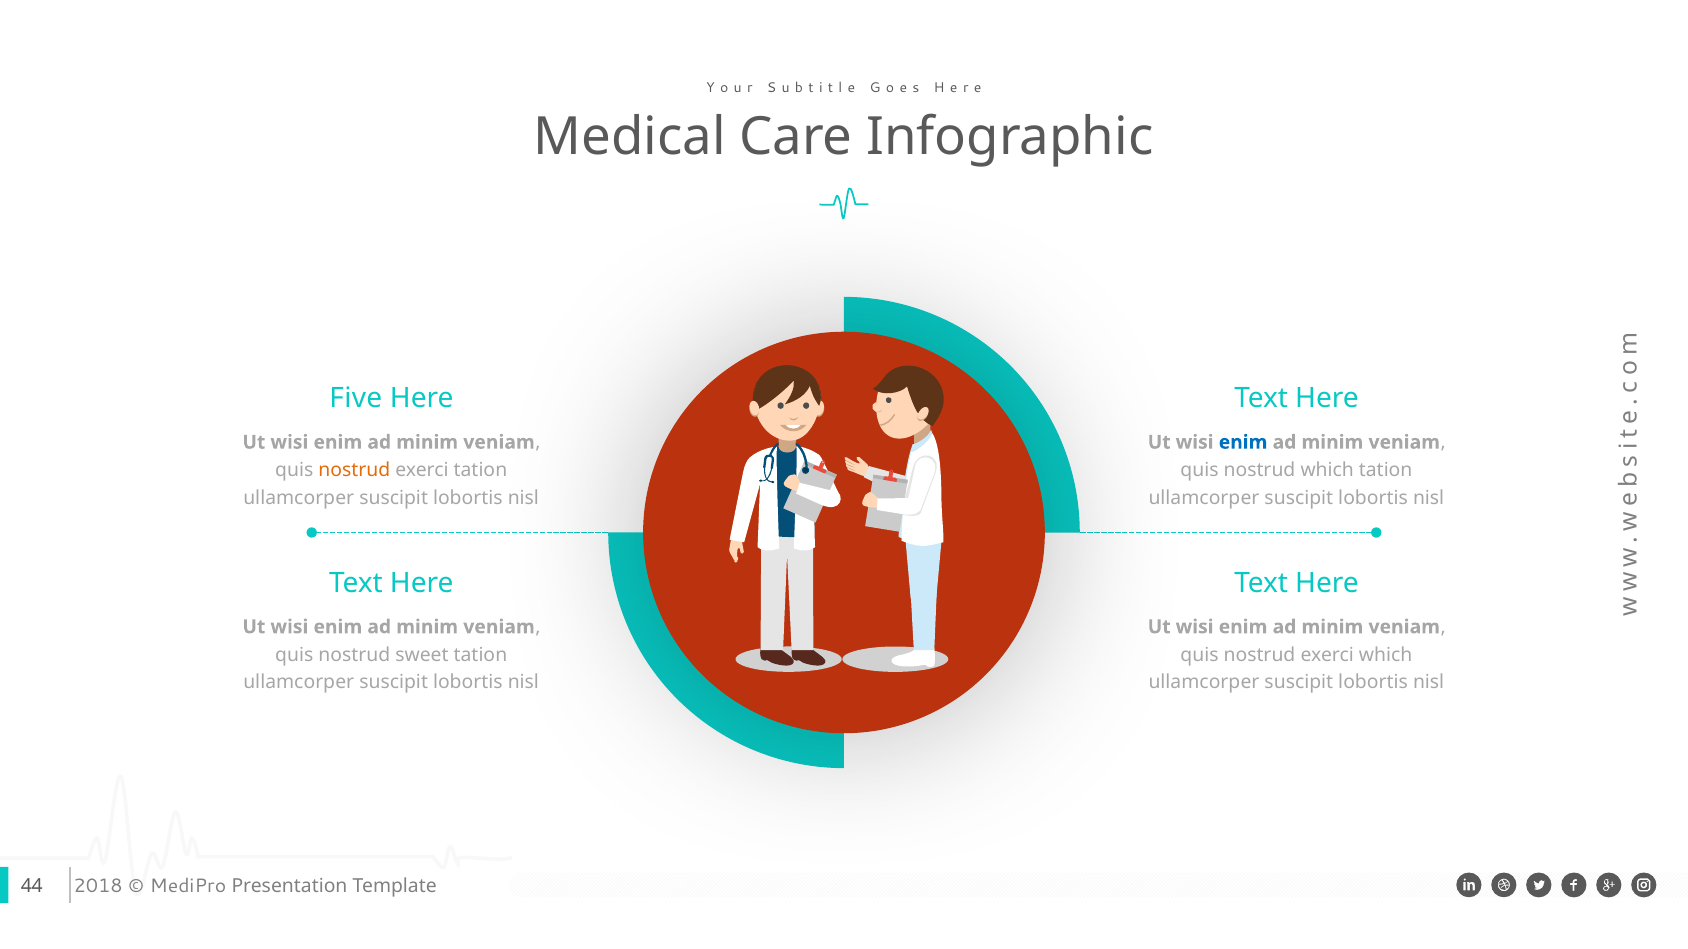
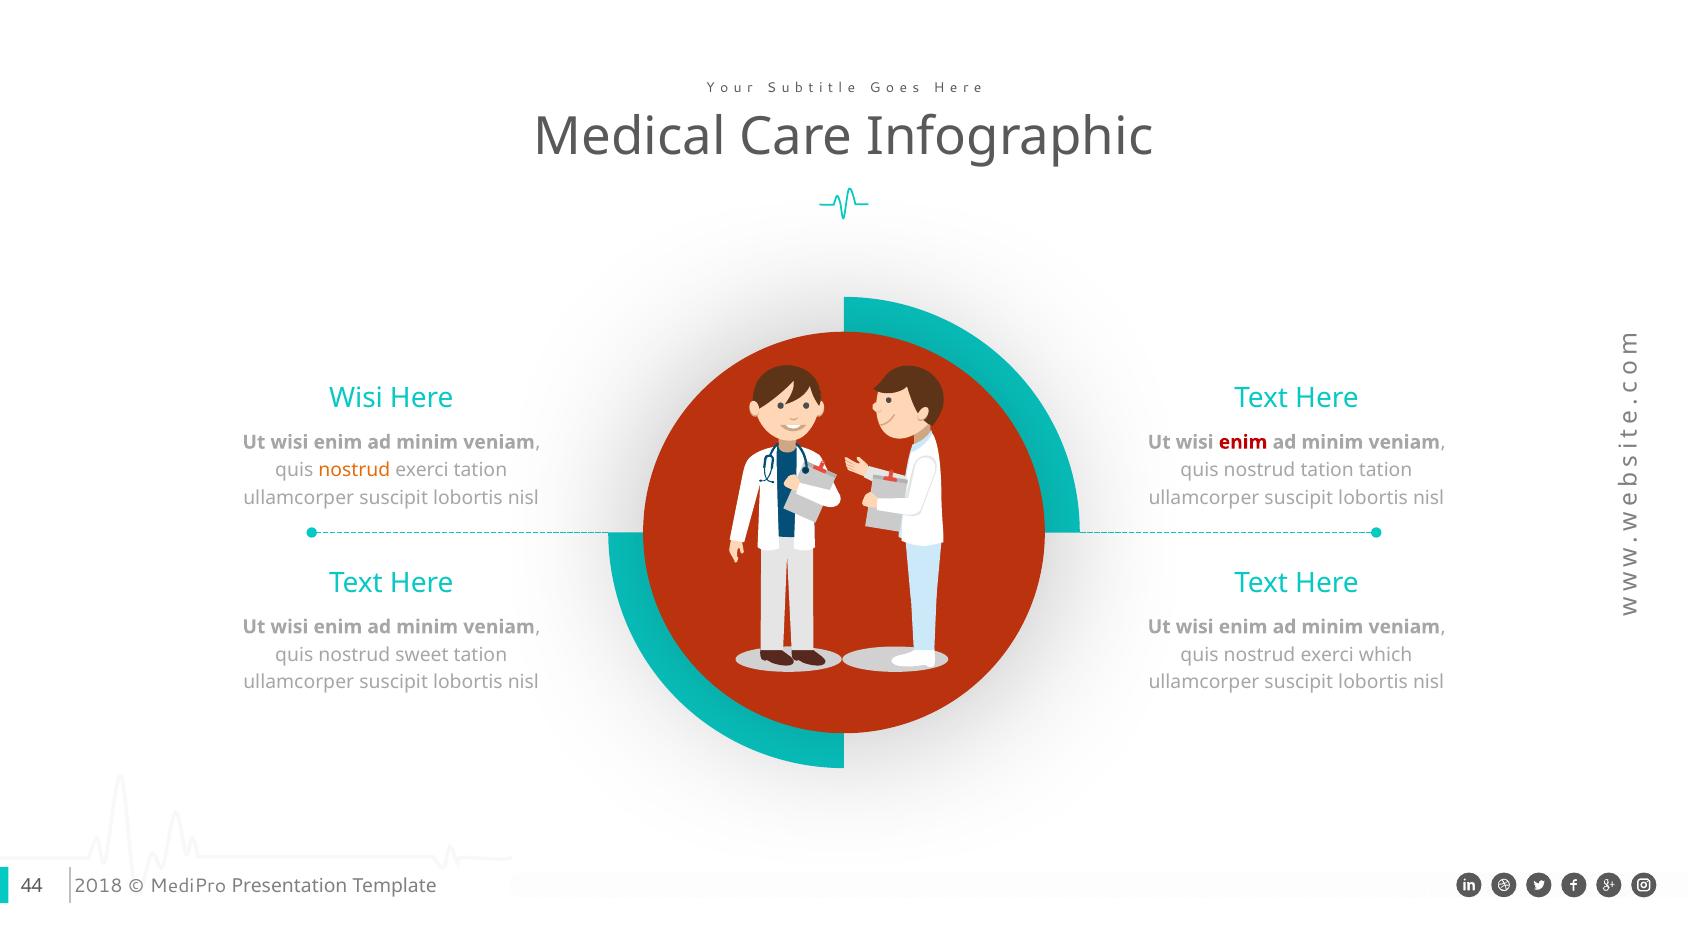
Five: Five -> Wisi (356, 398)
enim colour: blue -> red (1243, 442)
nostrud which: which -> tation (1327, 470)
